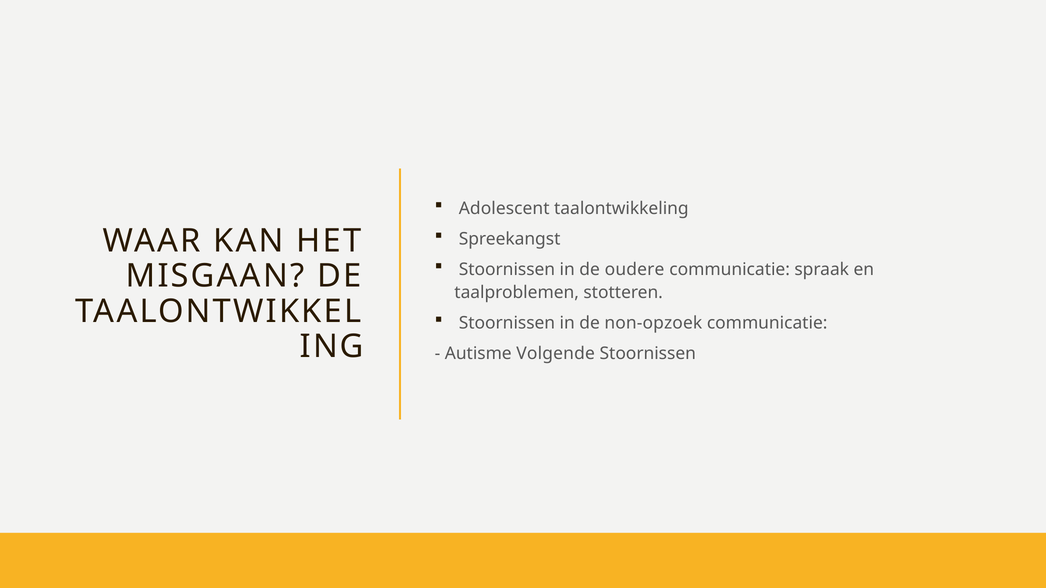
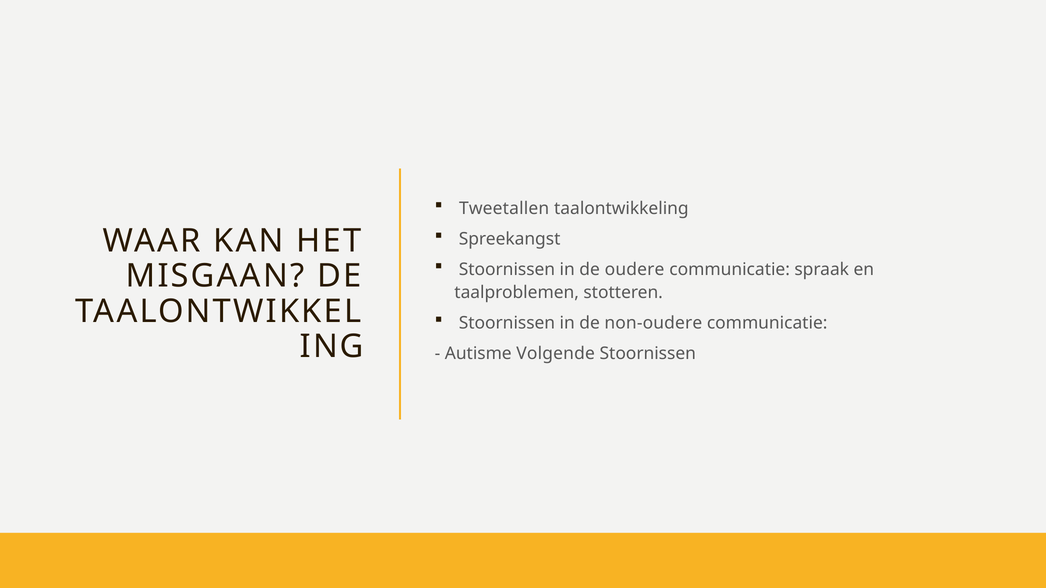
Adolescent: Adolescent -> Tweetallen (504, 209)
non-opzoek: non-opzoek -> non-oudere (653, 323)
